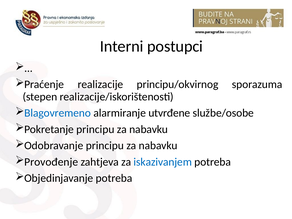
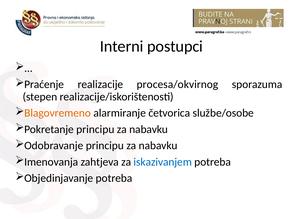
principu/okvirnog: principu/okvirnog -> procesa/okvirnog (178, 84)
Blagovremeno colour: blue -> orange (58, 113)
utvrđene: utvrđene -> četvorica (169, 113)
Provođenje: Provođenje -> Imenovanja (51, 162)
